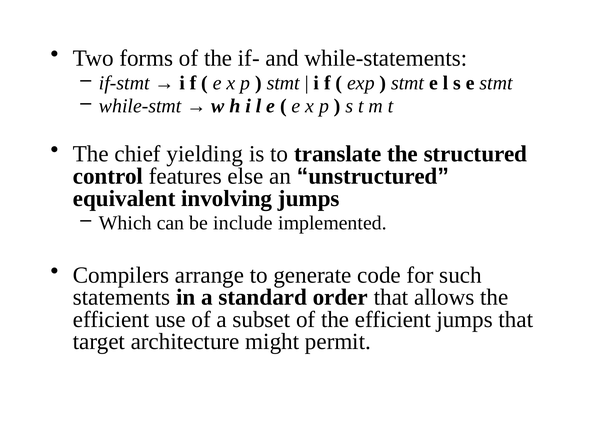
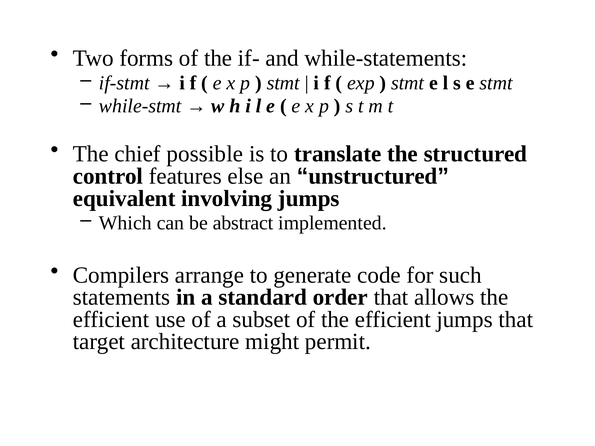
yielding: yielding -> possible (205, 154)
include: include -> abstract (243, 223)
